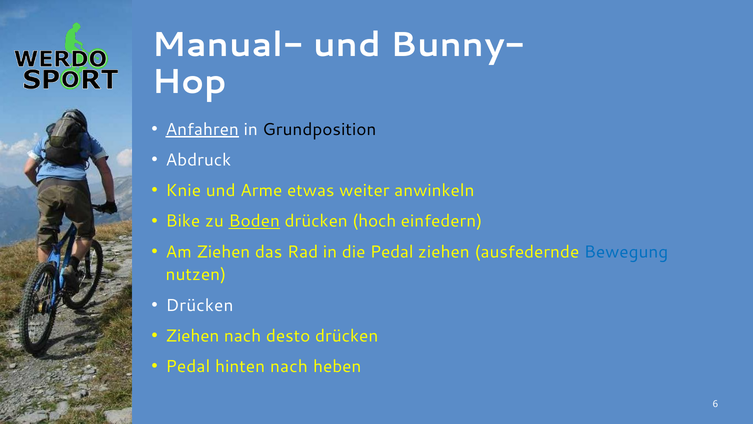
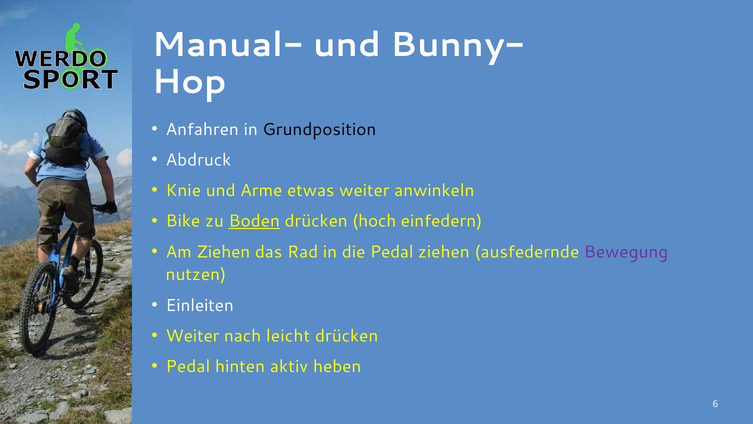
Anfahren underline: present -> none (202, 129)
Bewegung colour: blue -> purple (626, 252)
Drücken: Drücken -> Einleiten (200, 305)
Ziehen: Ziehen -> Weiter (193, 336)
desto: desto -> leicht (288, 336)
hinten nach: nach -> aktiv (289, 366)
